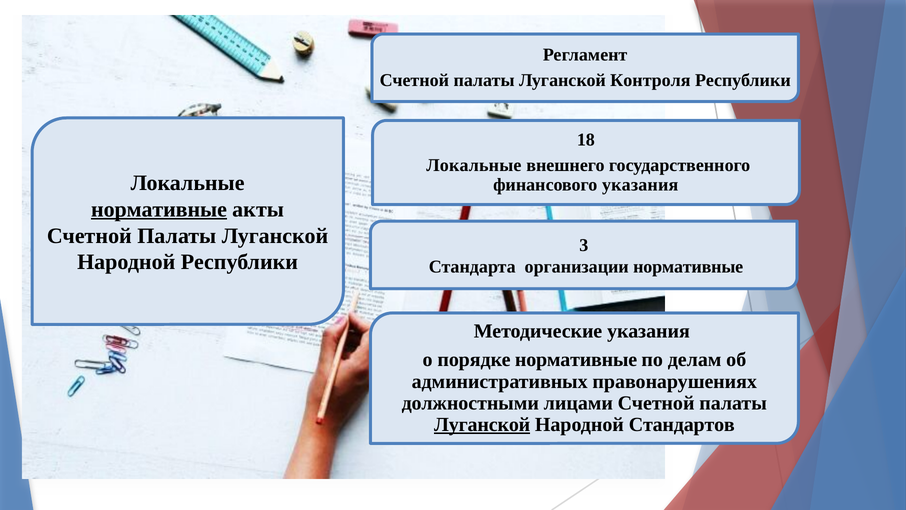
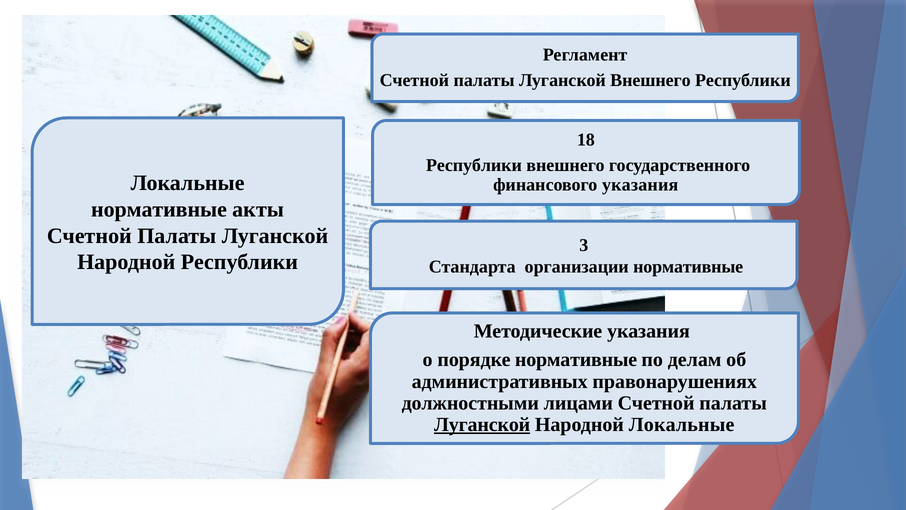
Луганской Контроля: Контроля -> Внешнего (650, 81)
Локальные: Локальные -> Республики (474, 165)
нормативные underline: present -> none (159, 209)
Народной Стандартов: Стандартов -> Локальные (682, 425)
